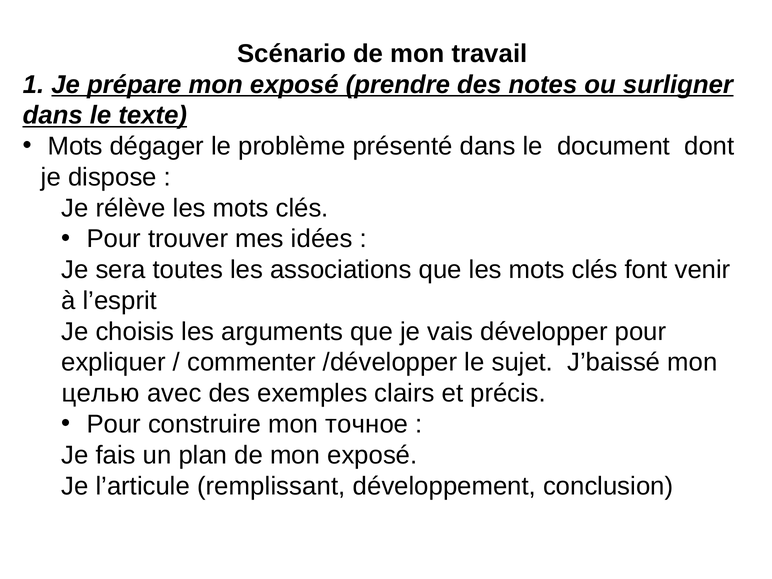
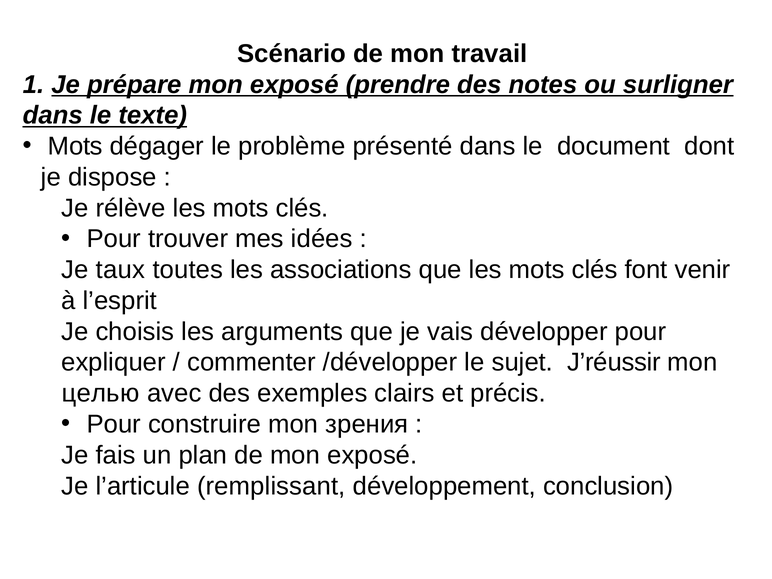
sera: sera -> taux (120, 270)
J’baissé: J’baissé -> J’réussir (614, 362)
точное: точное -> зрения (367, 424)
